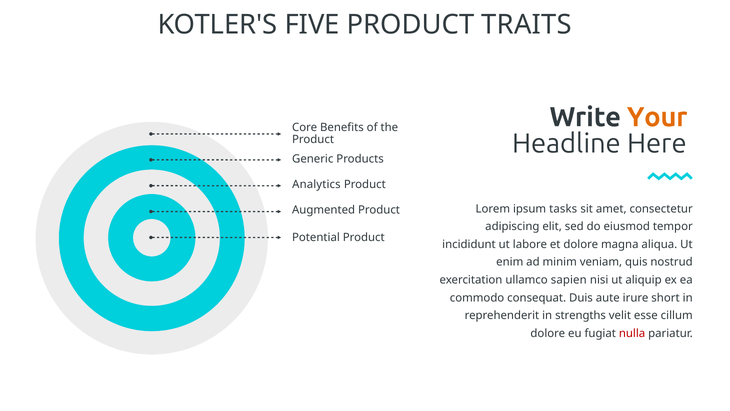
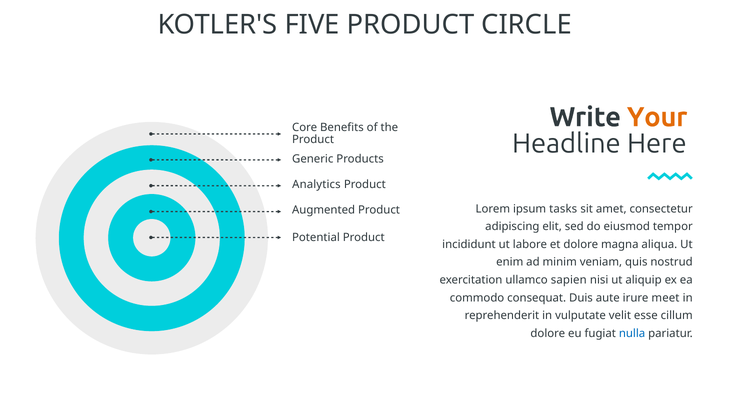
TRAITS: TRAITS -> CIRCLE (527, 25)
short: short -> meet (665, 298)
strengths: strengths -> vulputate (581, 315)
nulla colour: red -> blue (632, 333)
